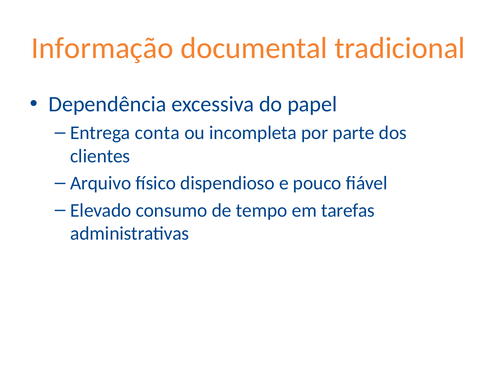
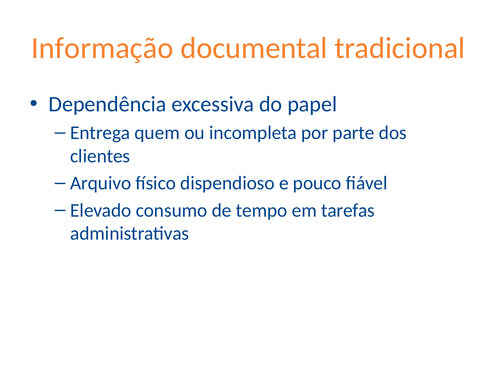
conta: conta -> quem (157, 133)
